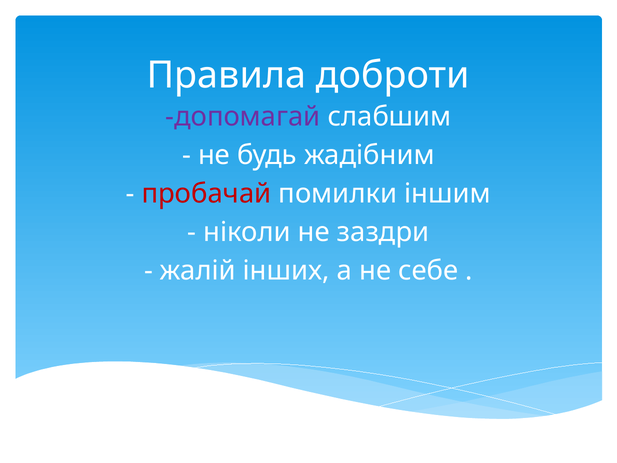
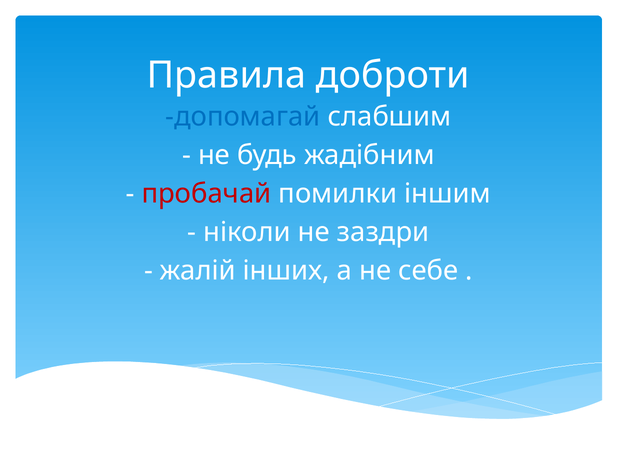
допомагай colour: purple -> blue (243, 117)
